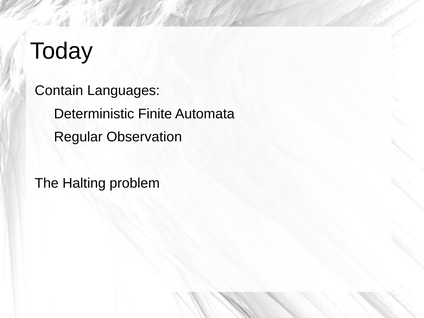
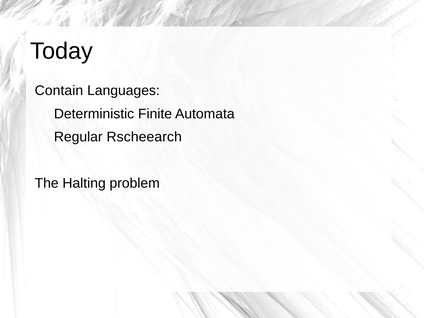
Observation: Observation -> Rscheearch (144, 137)
